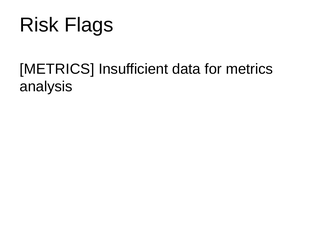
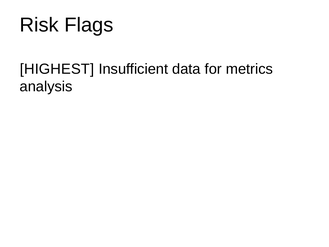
METRICS: METRICS -> HIGHEST (57, 69)
